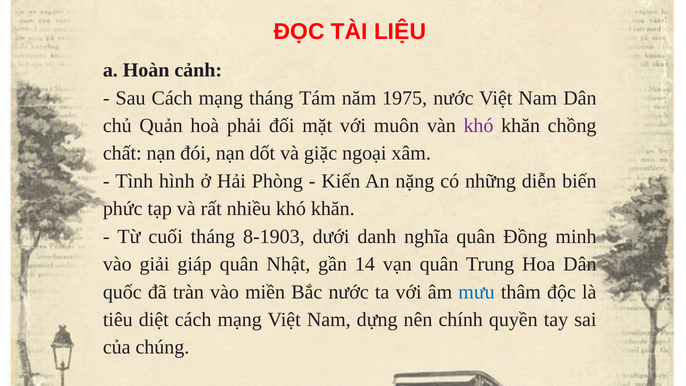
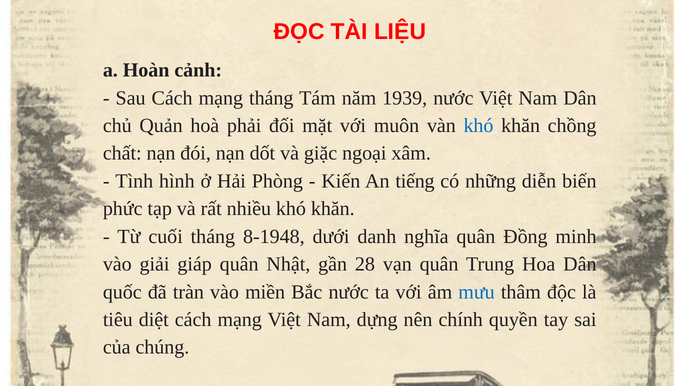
1975: 1975 -> 1939 (405, 98)
khó colour: purple -> blue (478, 125)
nặng: nặng -> tiếng (415, 181)
8-1903: 8-1903 -> 8-1948 (274, 237)
14: 14 -> 28 (365, 264)
